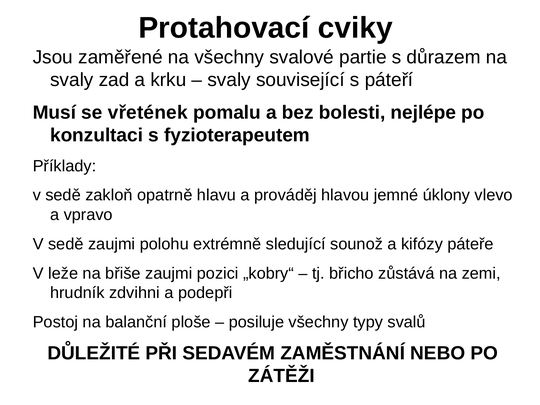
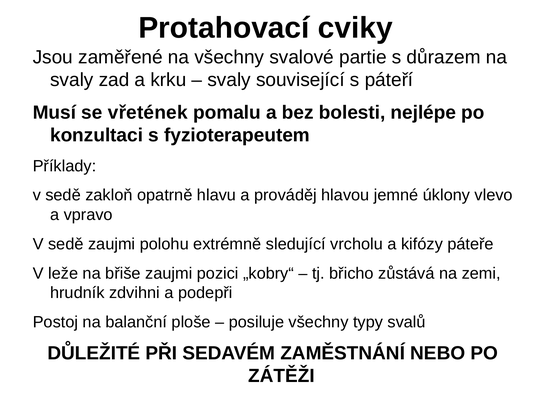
sounož: sounož -> vrcholu (357, 244)
